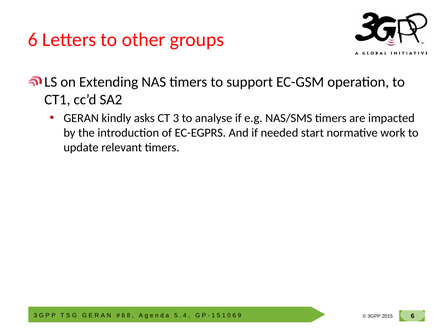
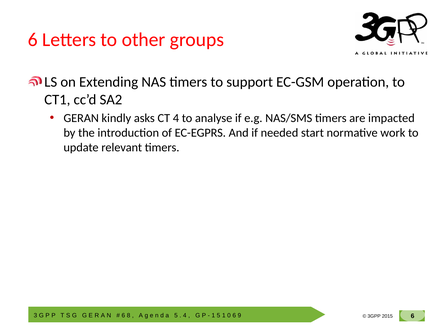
CT 3: 3 -> 4 (176, 118)
